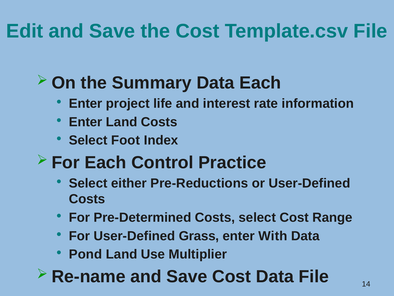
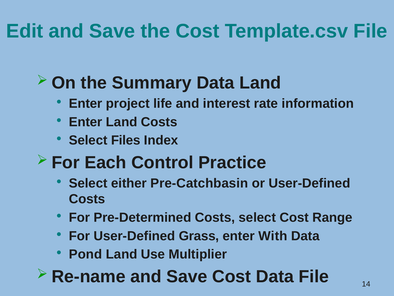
Data Each: Each -> Land (260, 83)
Foot: Foot -> Files (126, 140)
Pre-Reductions: Pre-Reductions -> Pre-Catchbasin (199, 183)
